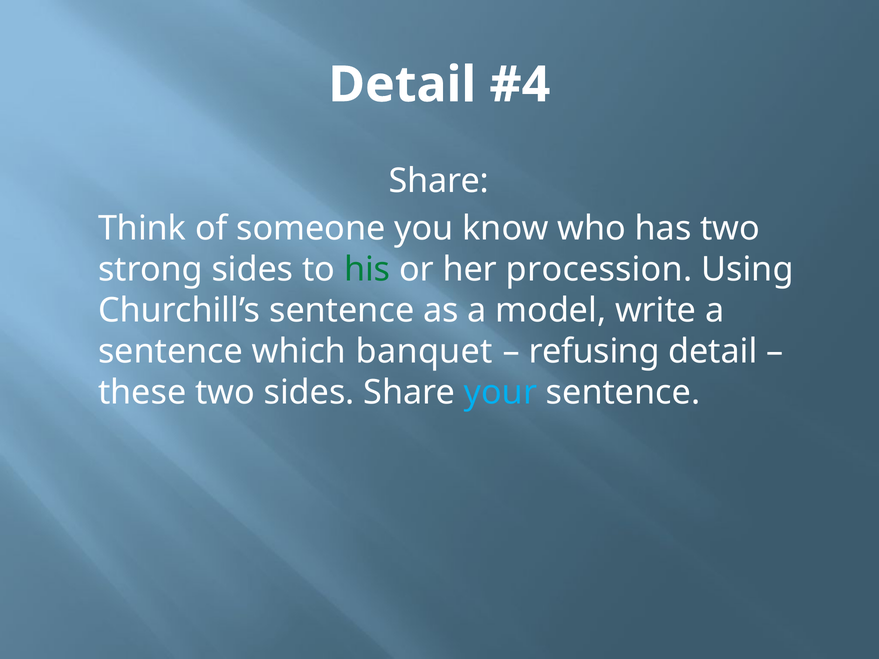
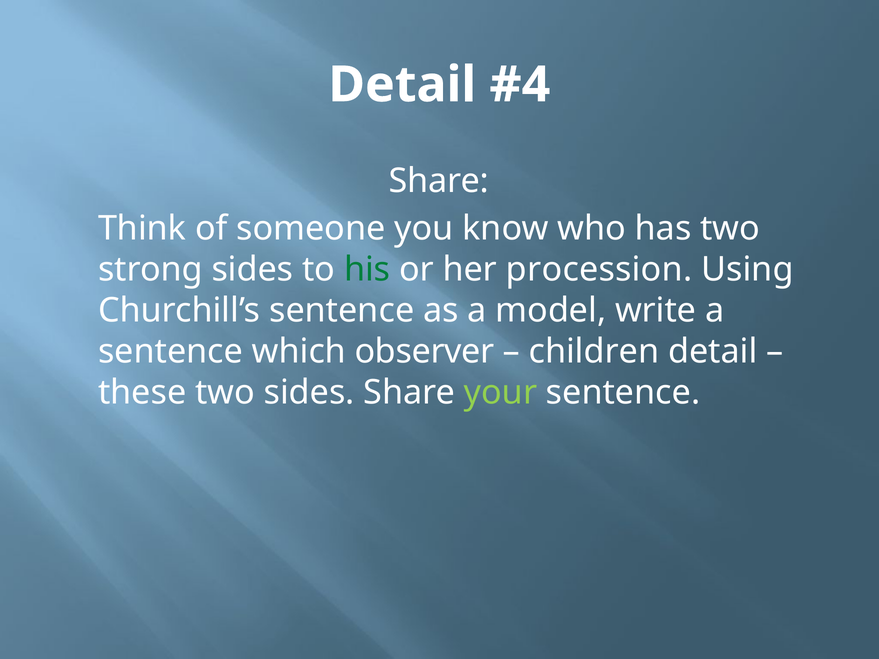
banquet: banquet -> observer (425, 352)
refusing: refusing -> children (594, 352)
your colour: light blue -> light green (501, 393)
